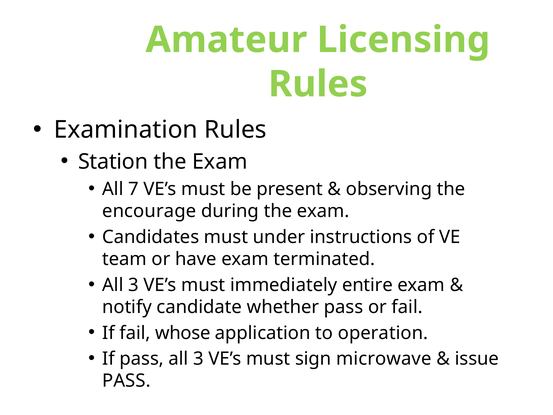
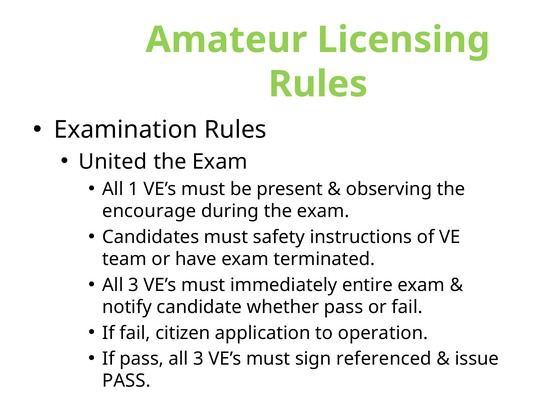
Station: Station -> United (113, 162)
7: 7 -> 1 (134, 189)
under: under -> safety (279, 237)
whose: whose -> citizen (183, 333)
microwave: microwave -> referenced (384, 359)
